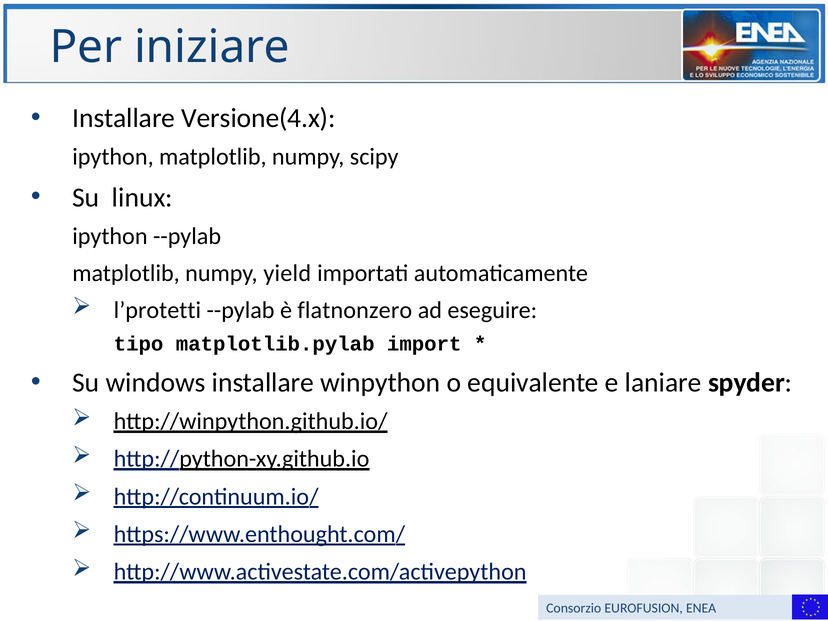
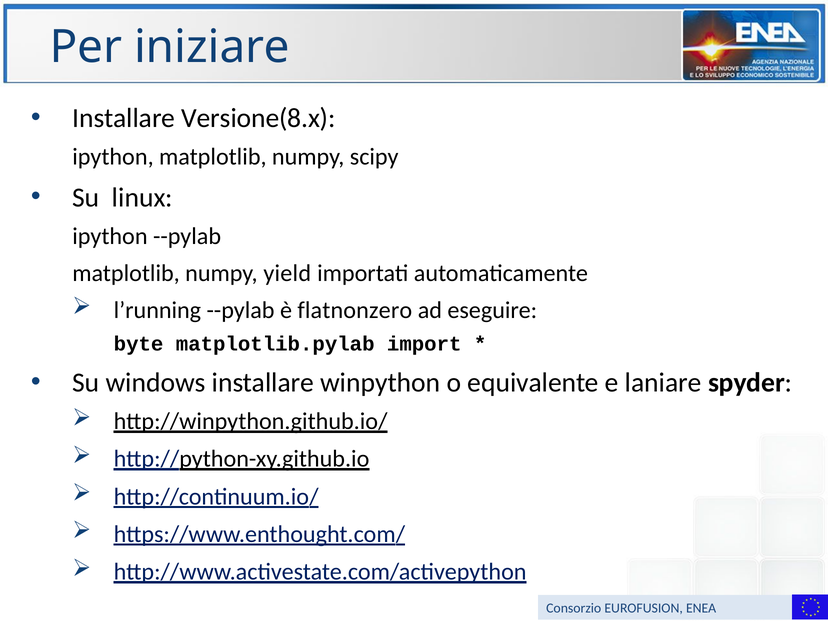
Versione(4.x: Versione(4.x -> Versione(8.x (258, 118)
l’protetti: l’protetti -> l’running (157, 310)
tipo: tipo -> byte (139, 344)
